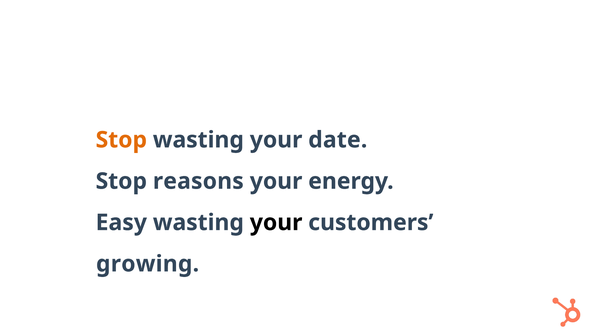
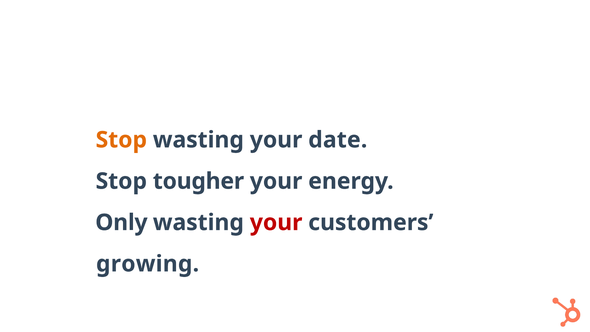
reasons: reasons -> tougher (198, 181)
Easy: Easy -> Only (121, 222)
your colour: black -> red (276, 222)
